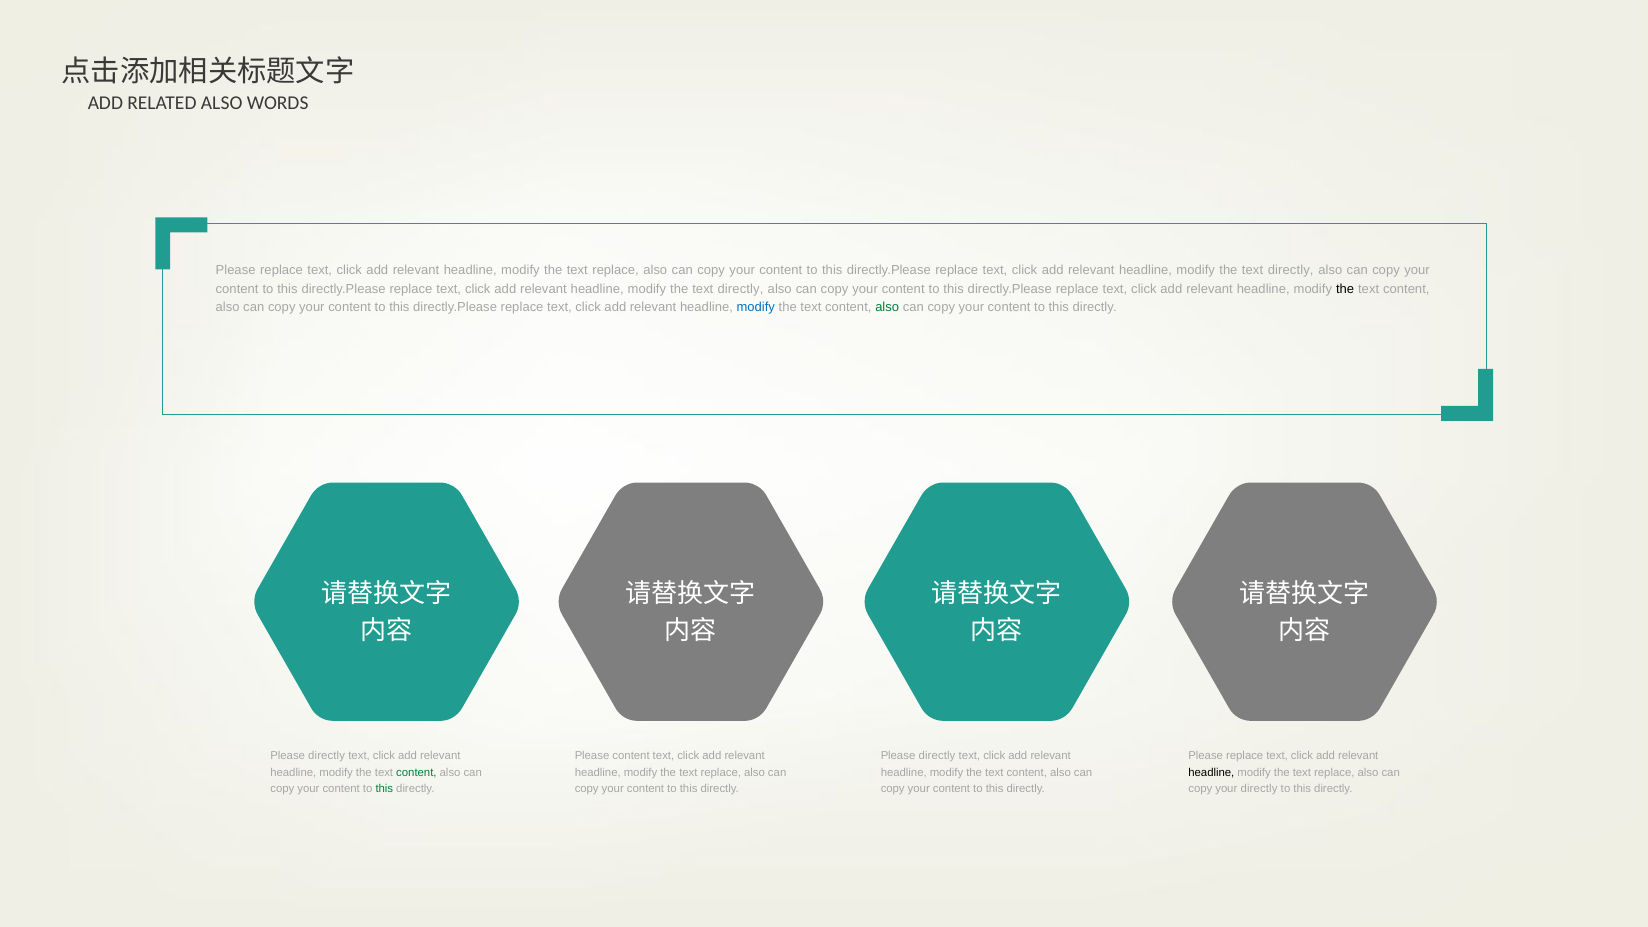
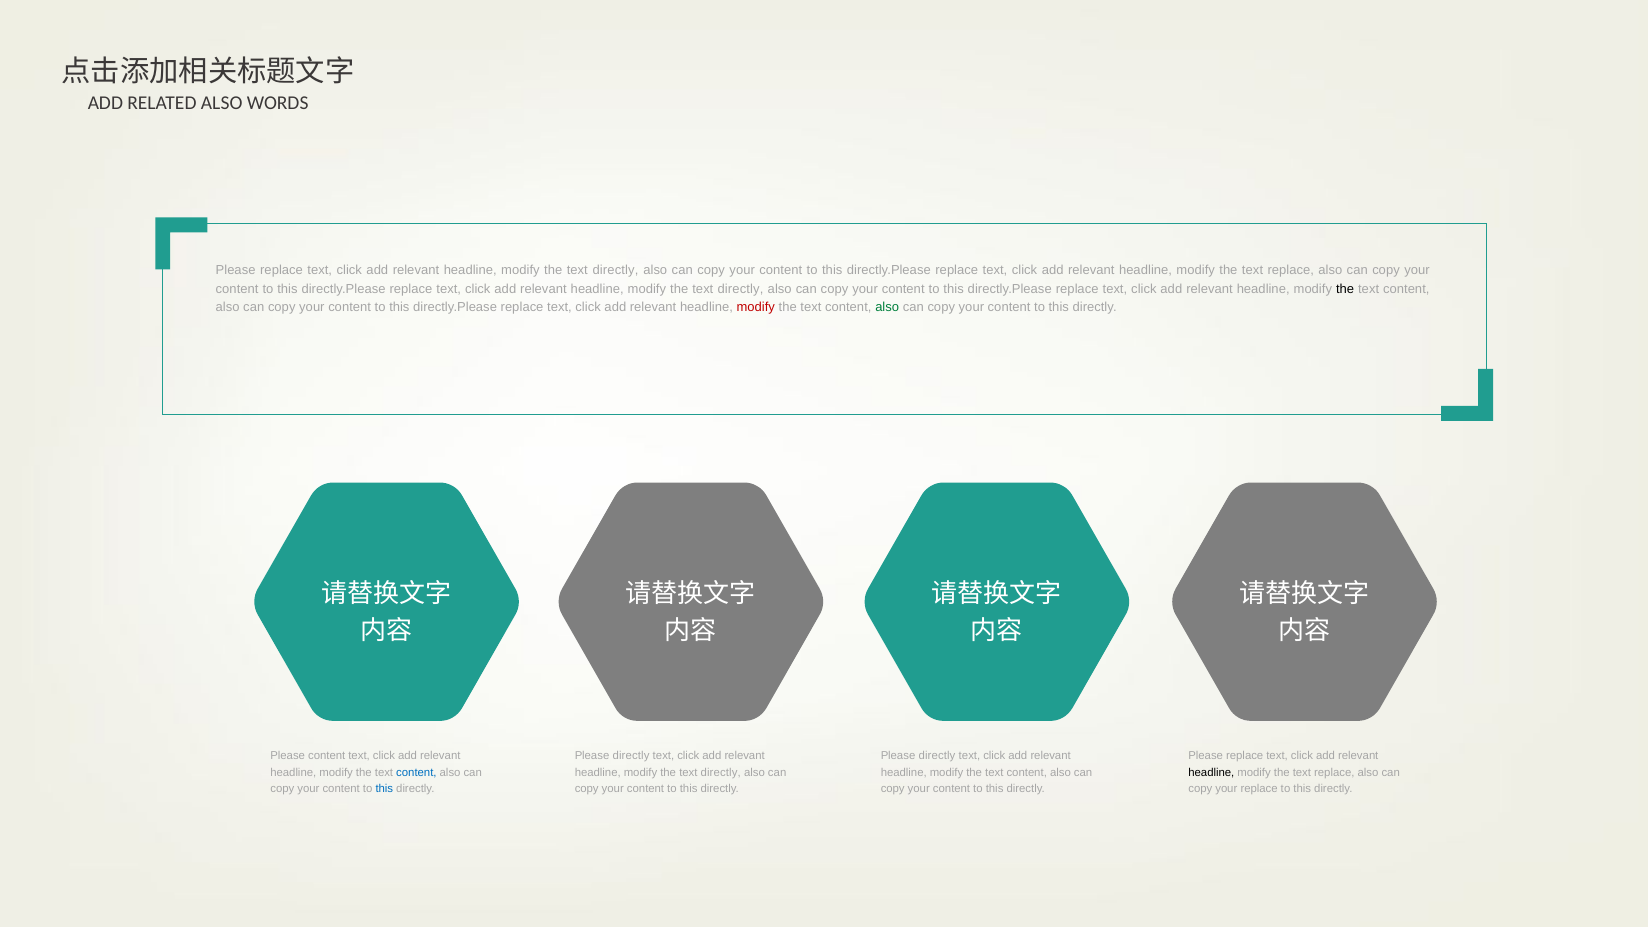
replace: replace -> directly (616, 270)
directly: directly -> replace (1291, 270)
modify colour: blue -> red (756, 308)
directly: directly -> content (327, 756)
content: content -> directly (631, 756)
content colour: green -> blue (416, 773)
replace: replace -> directly (721, 773)
this colour: green -> blue (384, 789)
your directly: directly -> replace (1259, 789)
